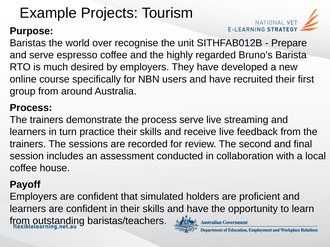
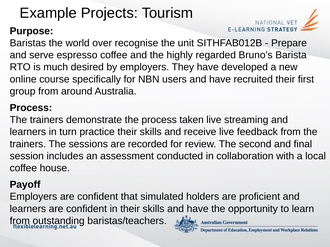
process serve: serve -> taken (192, 120)
